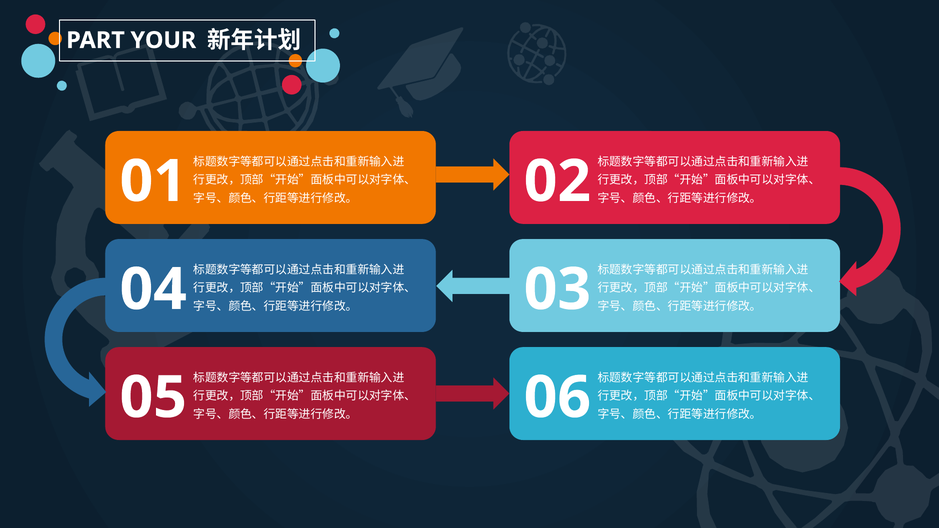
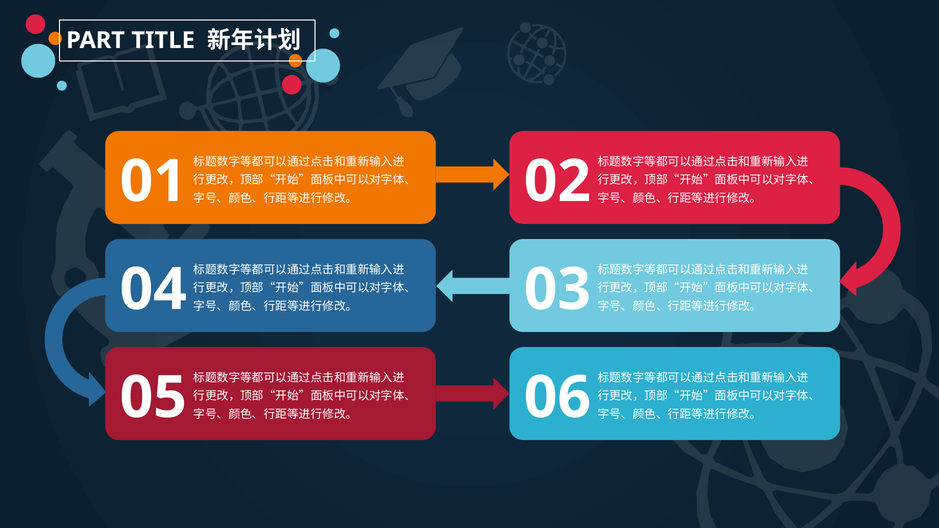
YOUR: YOUR -> TITLE (163, 40)
